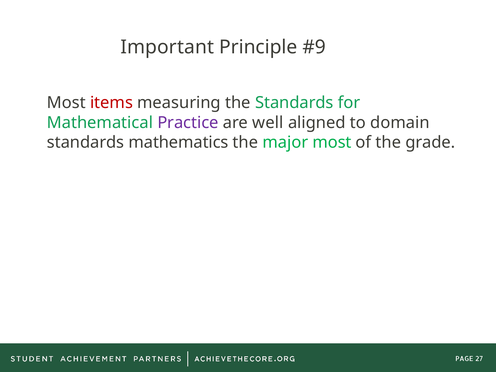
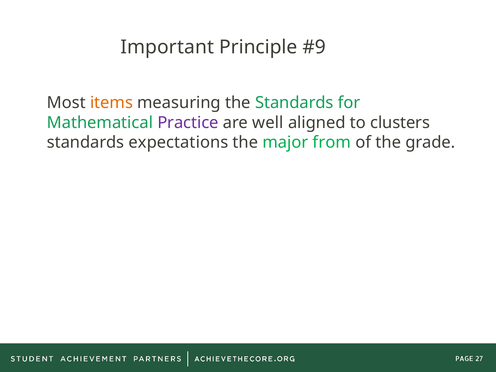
items colour: red -> orange (111, 103)
domain: domain -> clusters (400, 123)
mathematics: mathematics -> expectations (178, 143)
major most: most -> from (332, 143)
